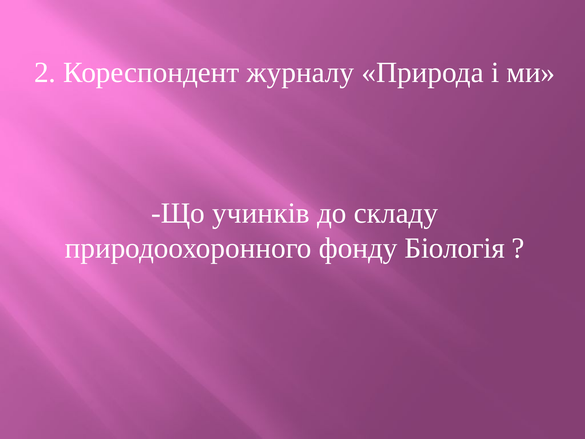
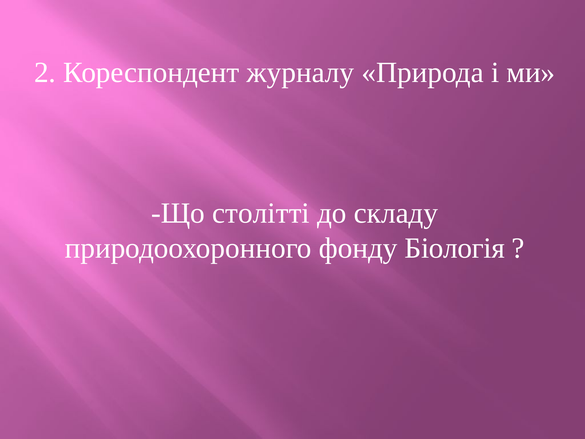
учинків: учинків -> столiттi (261, 213)
